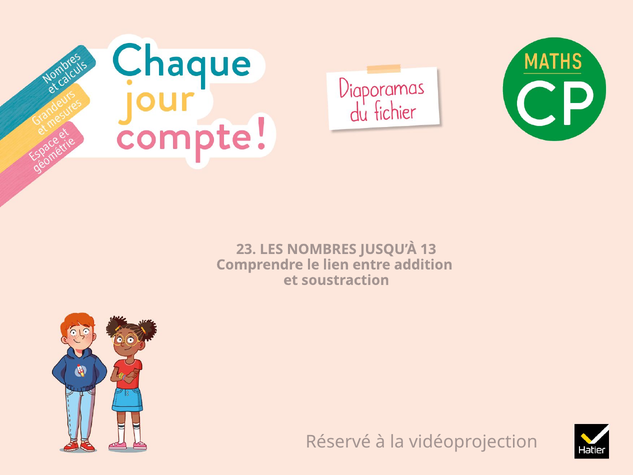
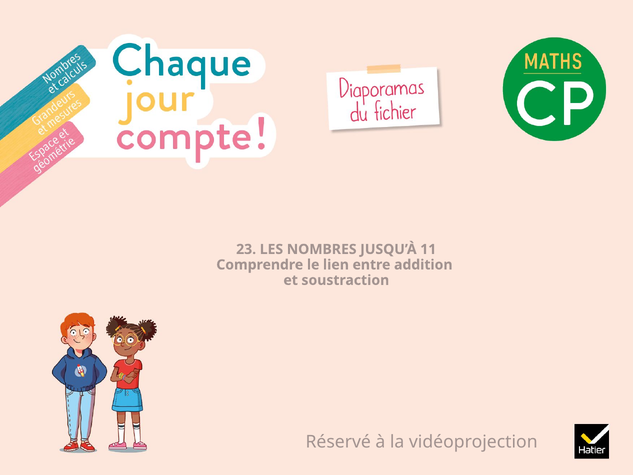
13: 13 -> 11 (428, 249)
